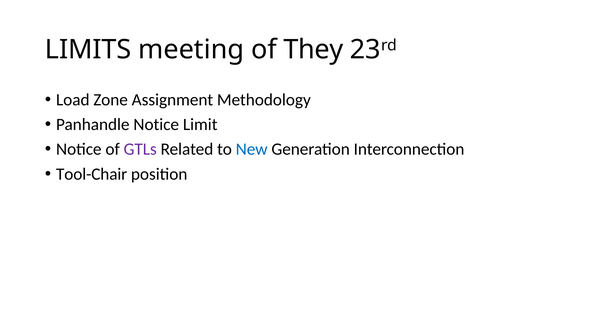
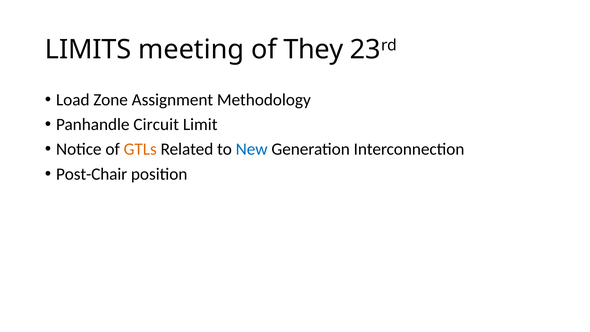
Panhandle Notice: Notice -> Circuit (156, 124)
GTLs colour: purple -> orange (140, 149)
Tool-Chair: Tool-Chair -> Post-Chair (92, 174)
